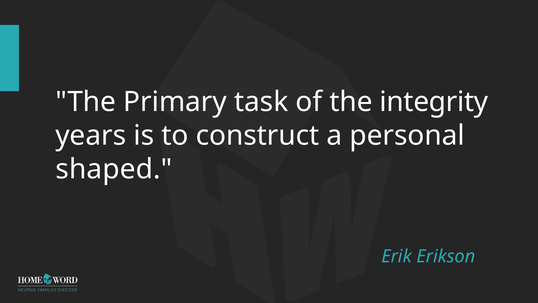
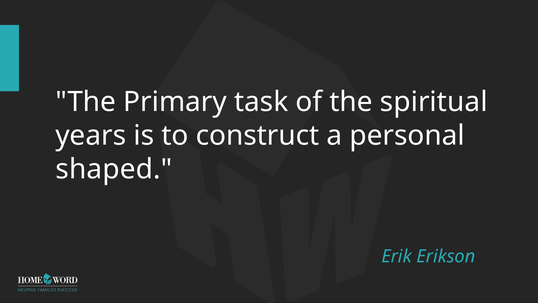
integrity: integrity -> spiritual (434, 102)
